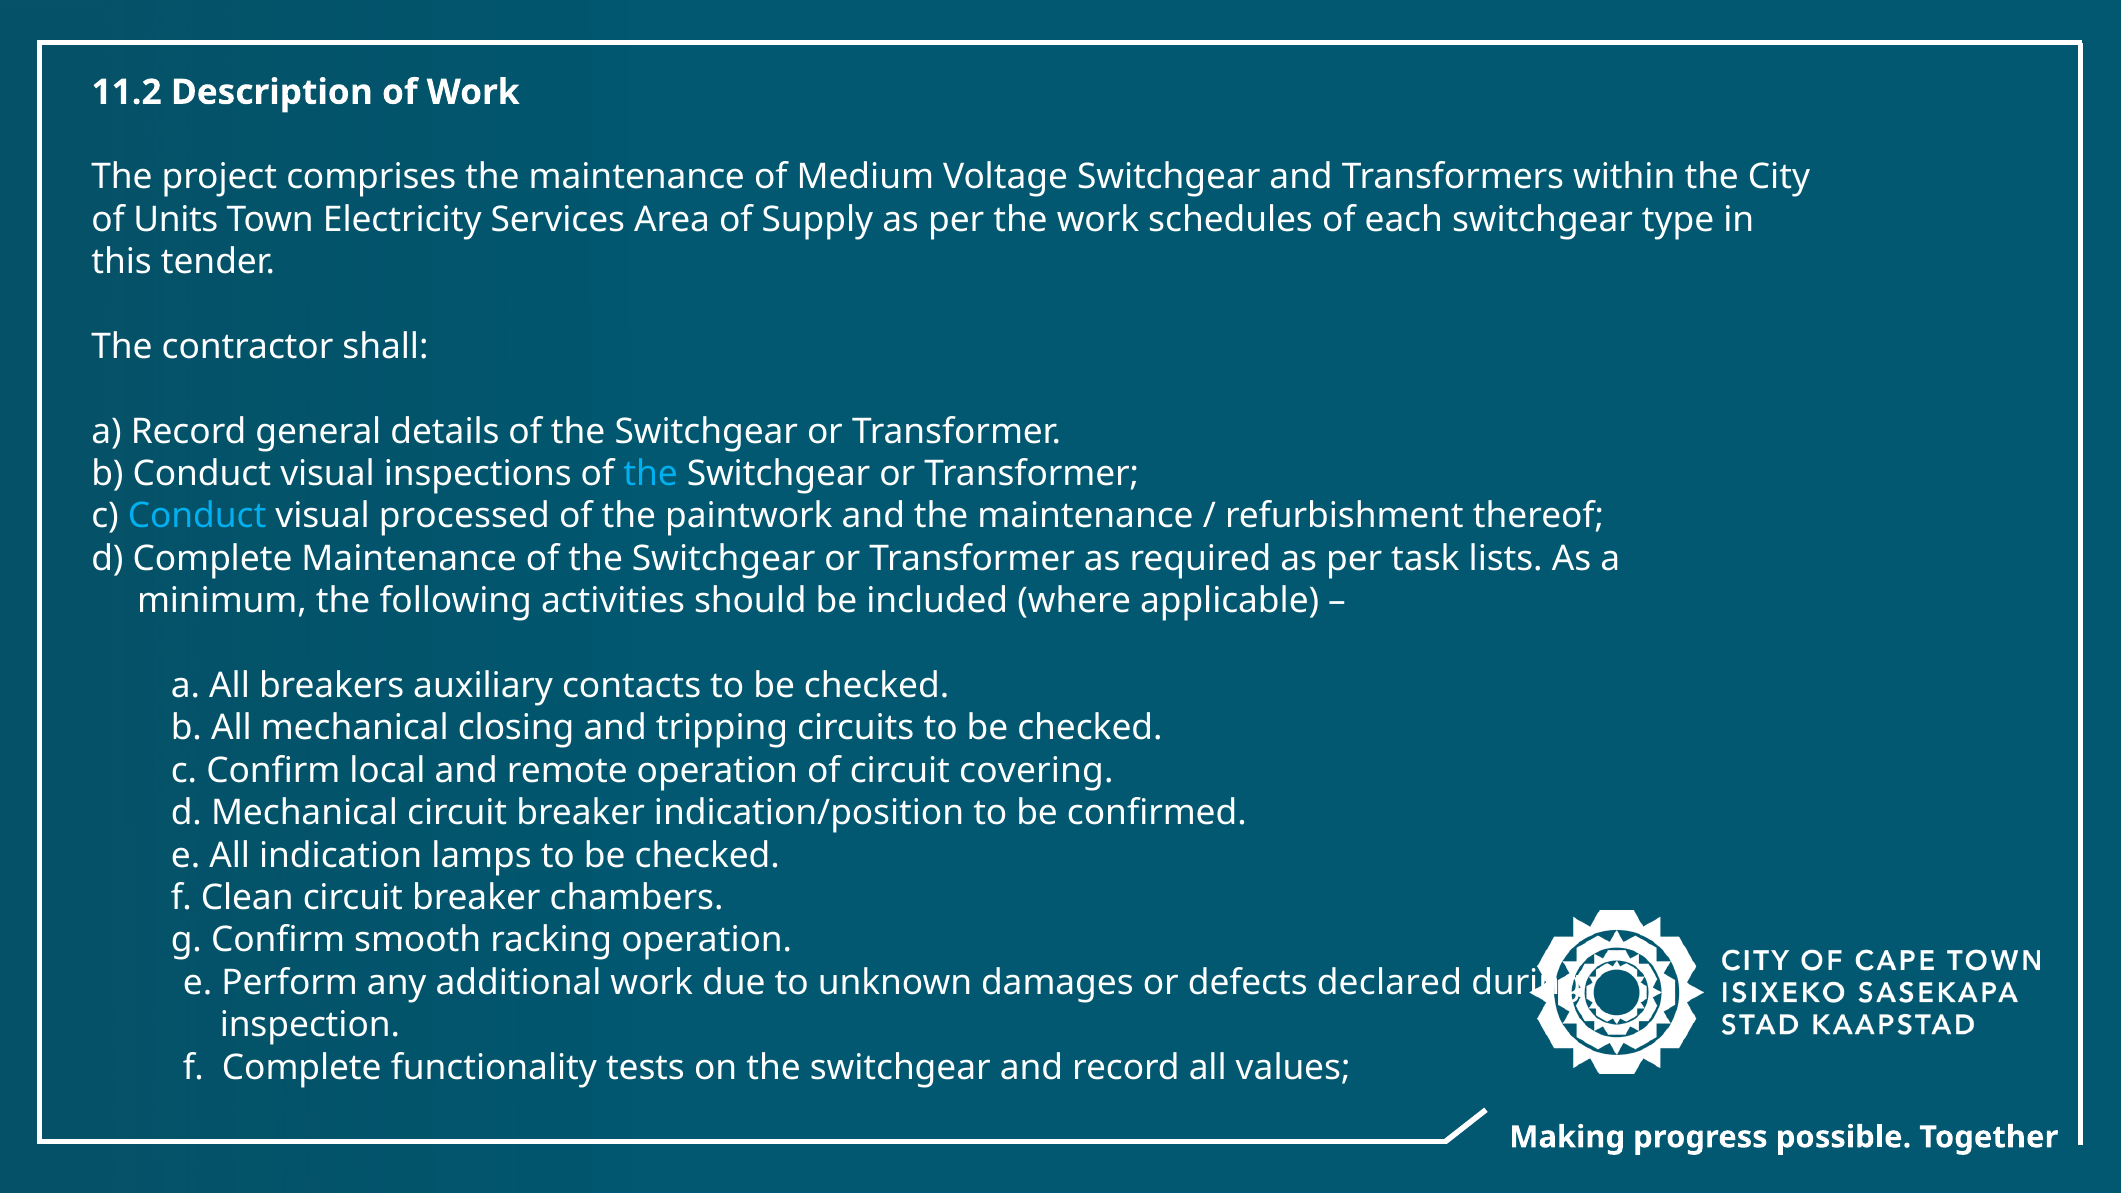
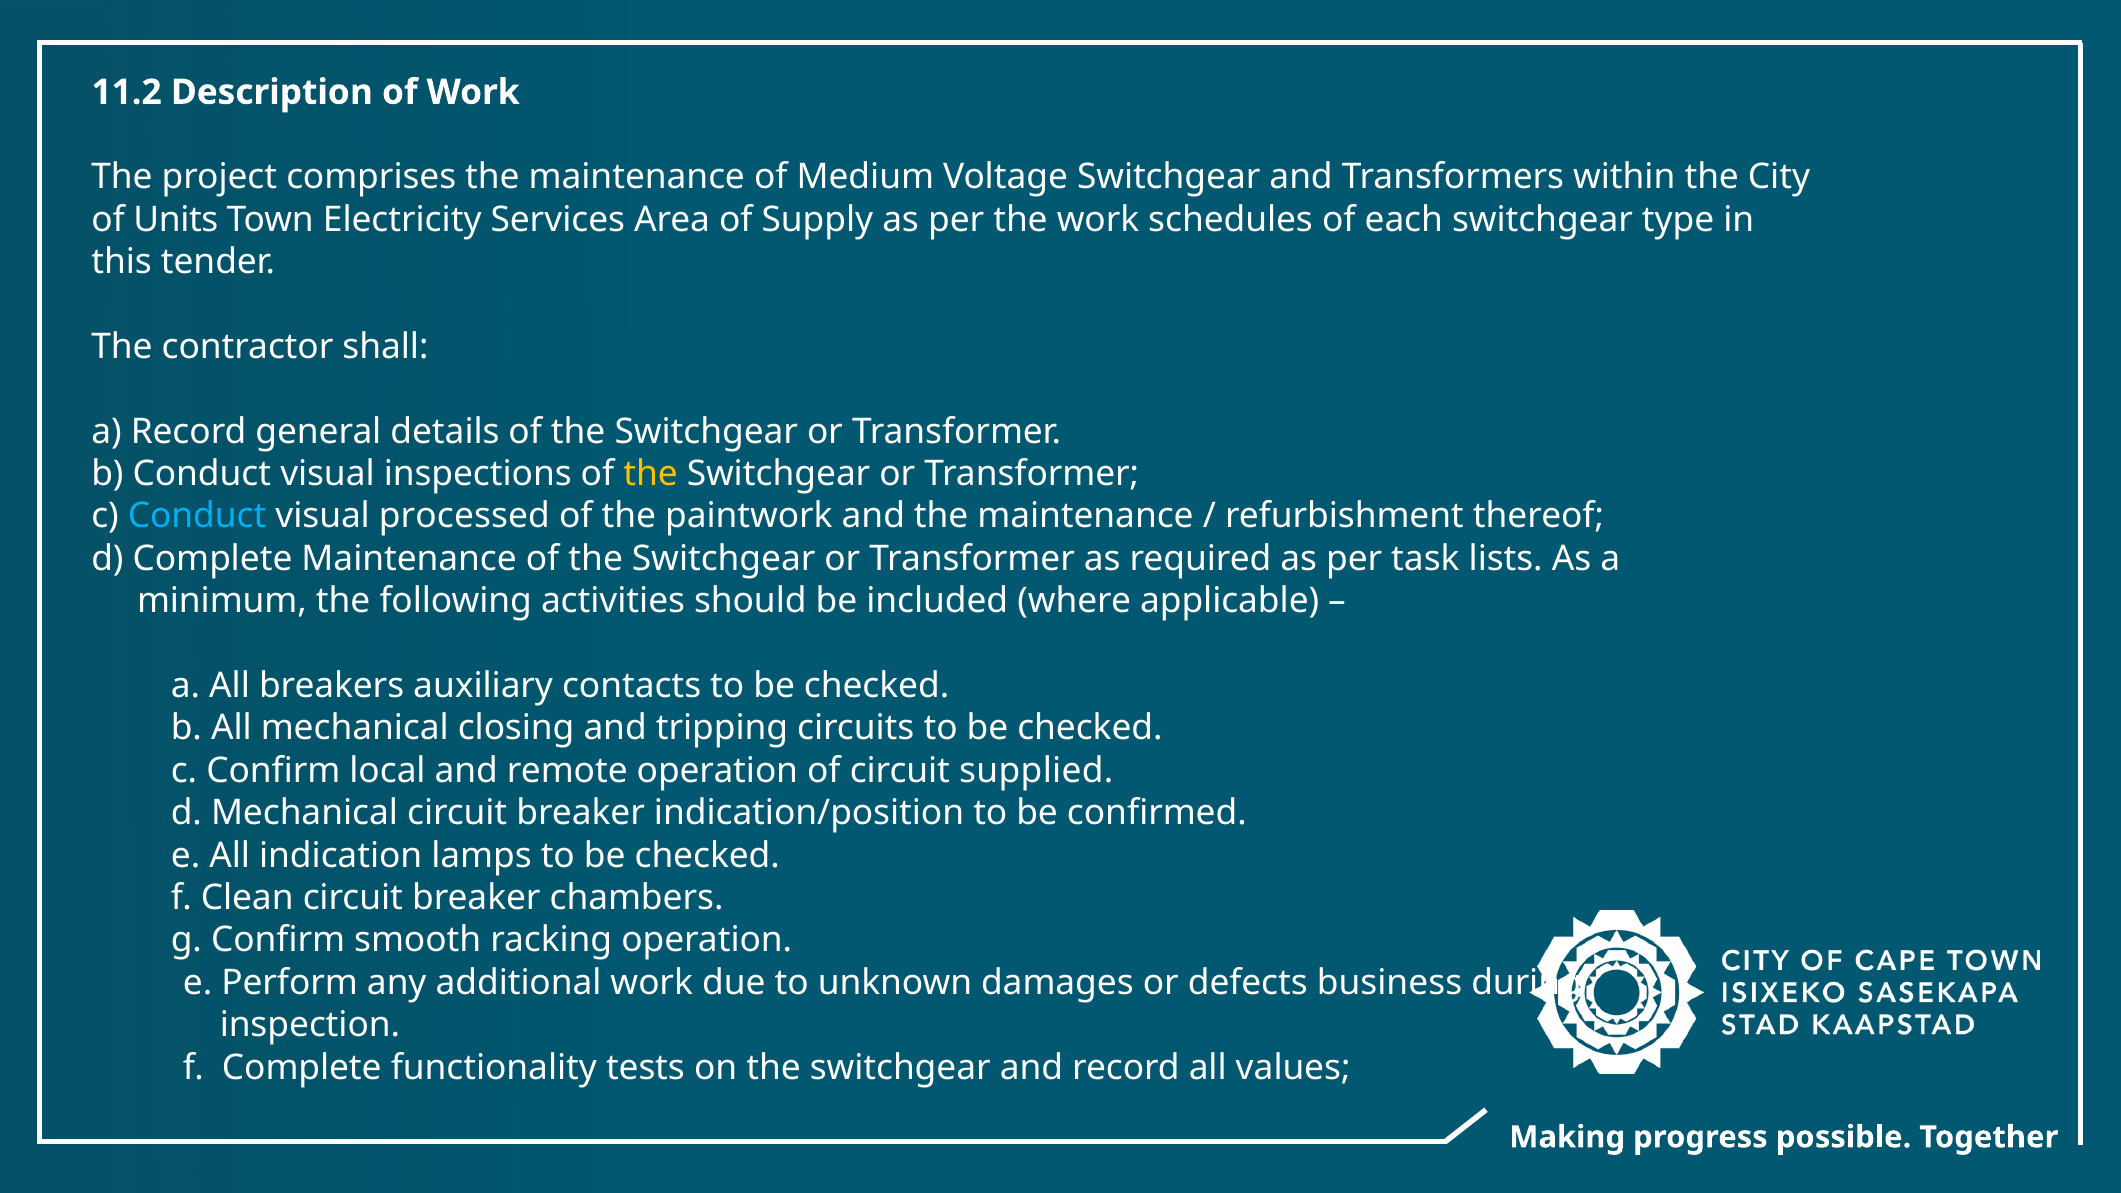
the colour: light blue -> yellow (651, 474)
covering: covering -> supplied (1036, 771)
declared: declared -> business (1389, 983)
